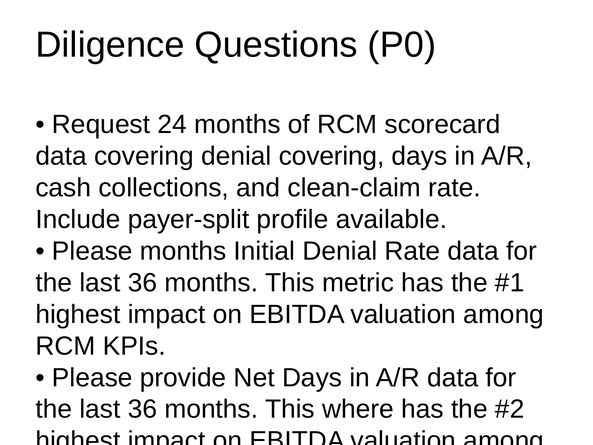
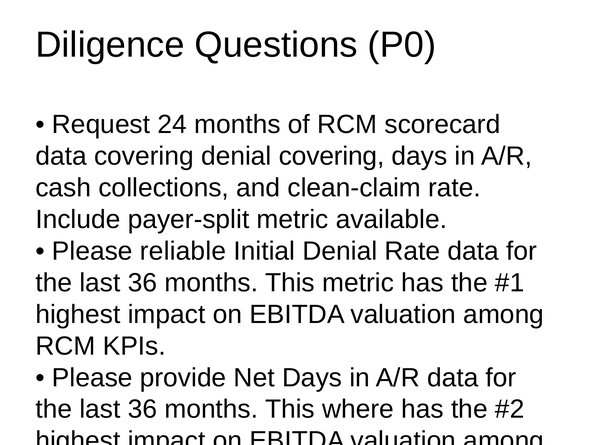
payer-split profile: profile -> metric (292, 219)
Please months: months -> reliable (183, 251)
